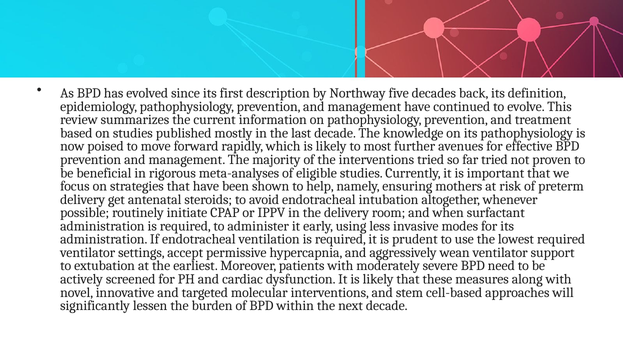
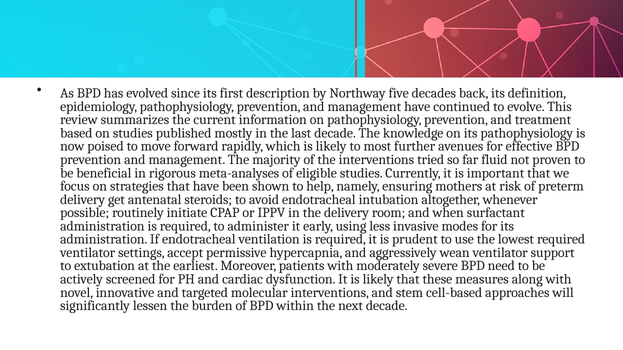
far tried: tried -> fluid (494, 160)
